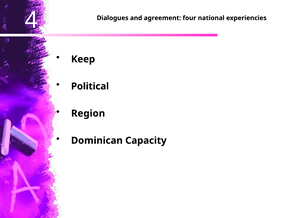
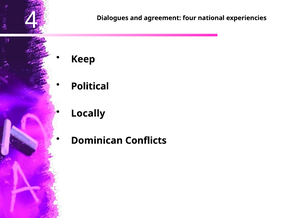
Region: Region -> Locally (88, 113)
Capacity: Capacity -> Conflicts (146, 140)
